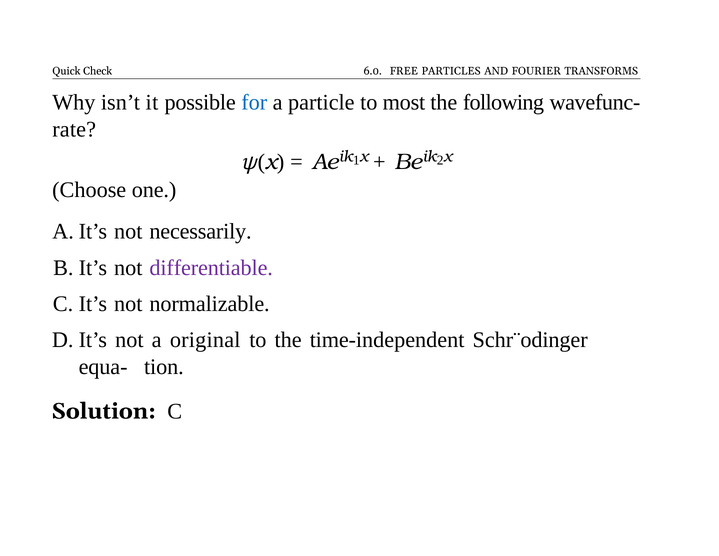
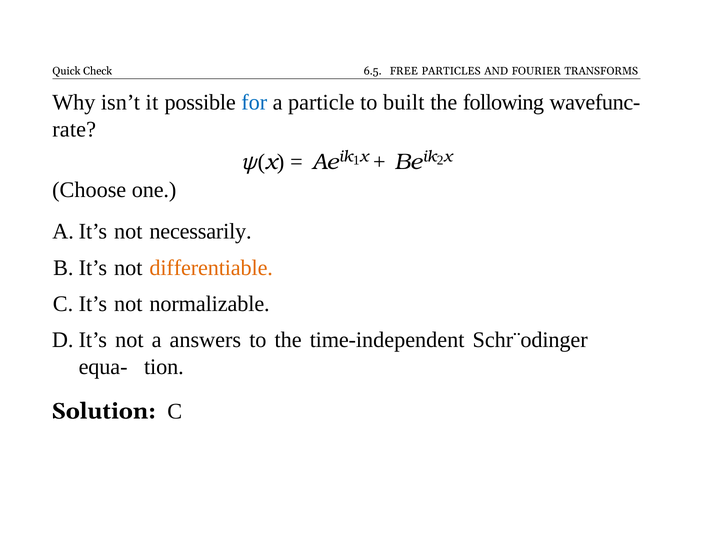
6.0: 6.0 -> 6.5 (373, 71)
most: most -> built (404, 102)
differentiable colour: purple -> orange (211, 267)
original: original -> answers (205, 340)
